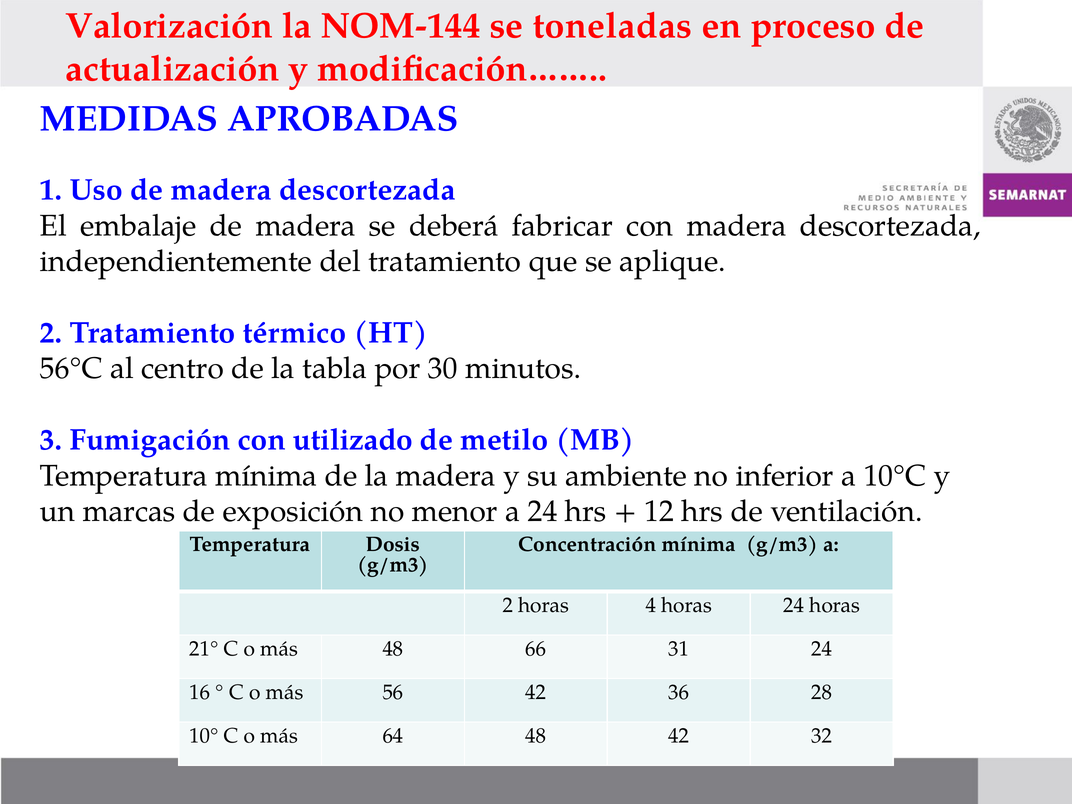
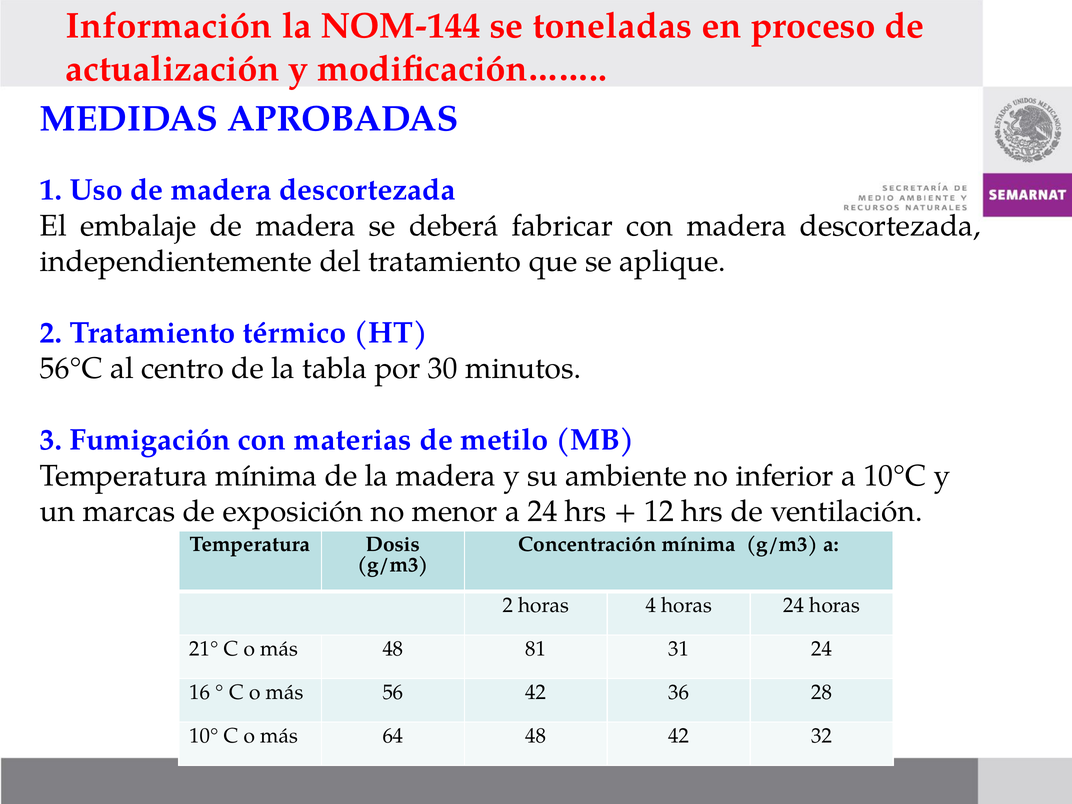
Valorización: Valorización -> Información (169, 26)
utilizado: utilizado -> materias (353, 440)
66: 66 -> 81 (536, 649)
